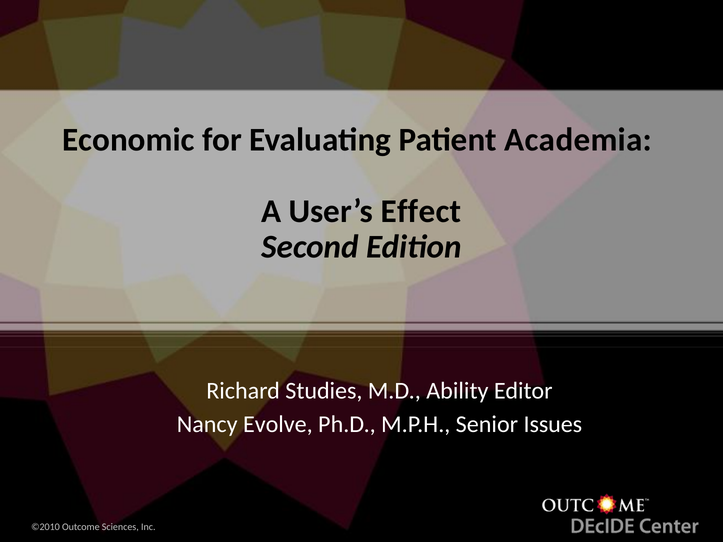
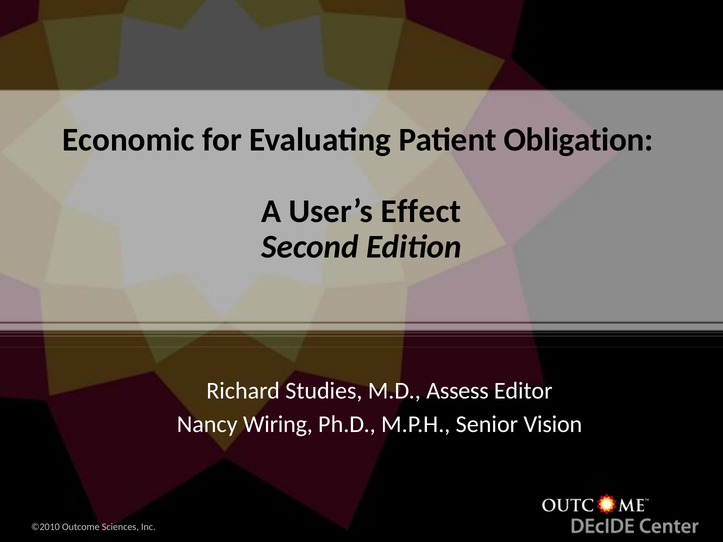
Academia: Academia -> Obligation (579, 140)
Ability: Ability -> Assess (457, 391)
Evolve: Evolve -> Wiring (278, 425)
Issues: Issues -> Vision (553, 425)
